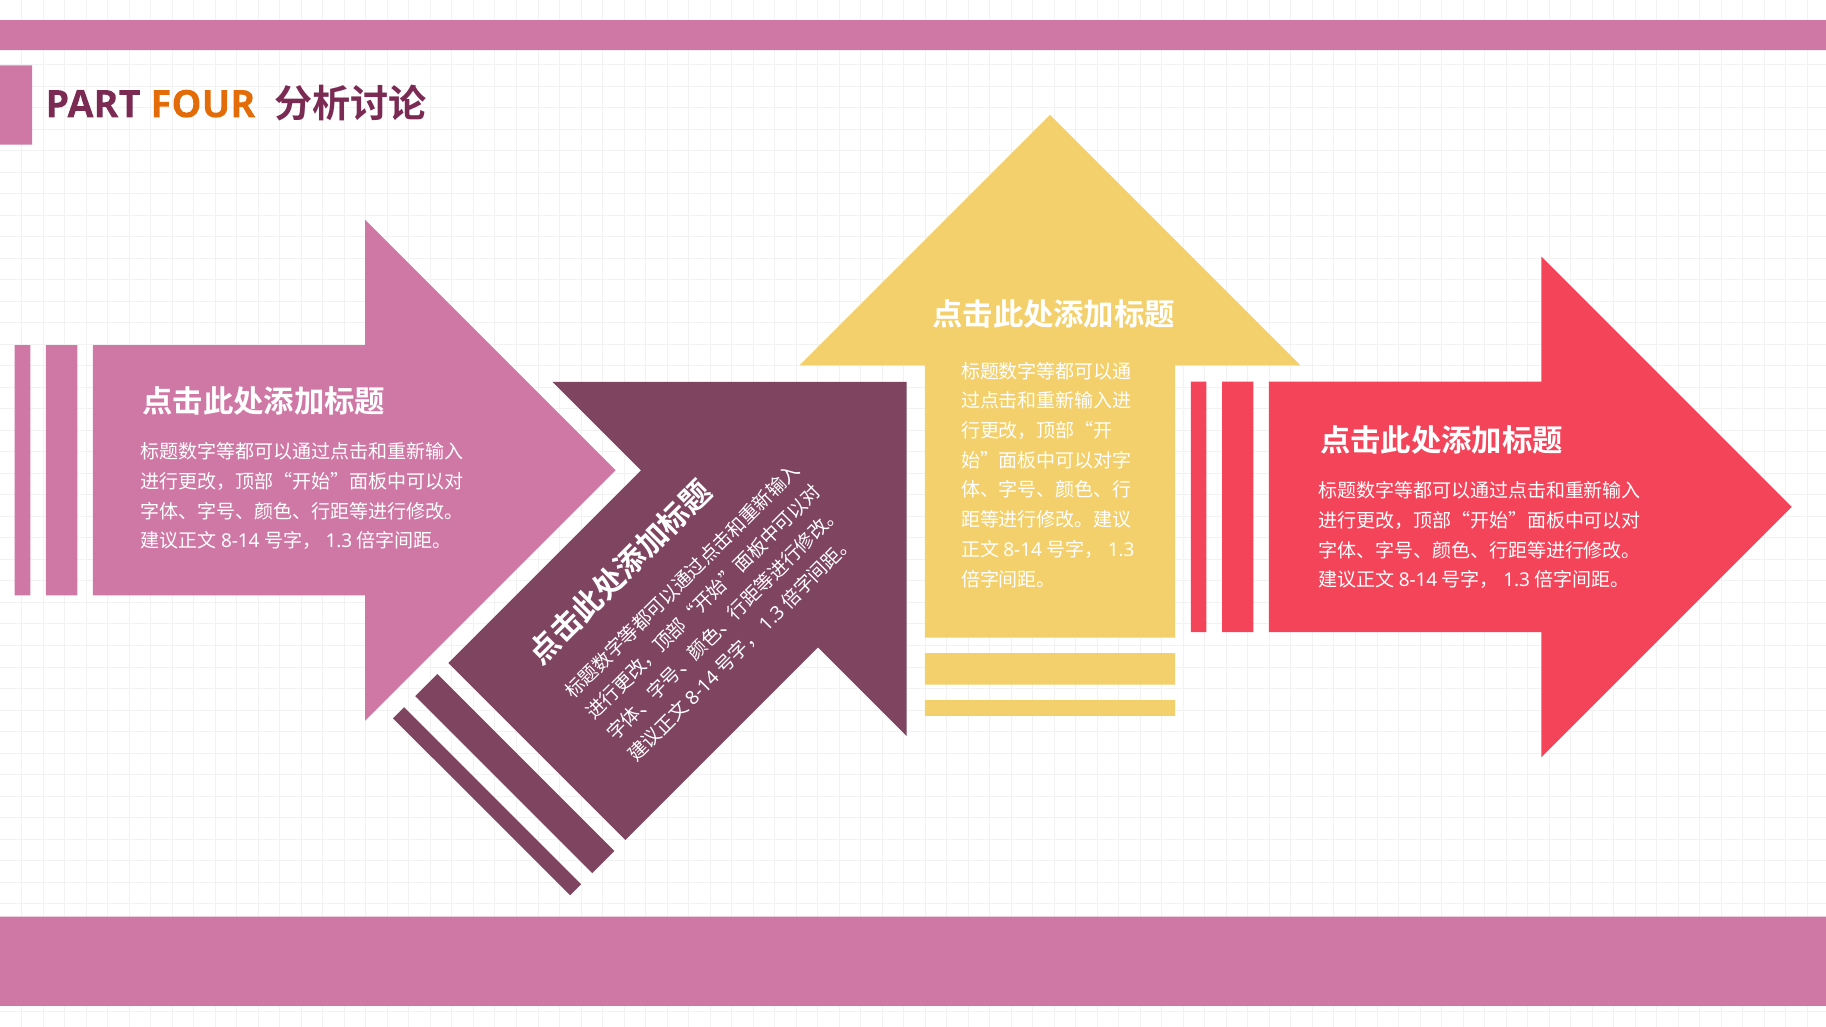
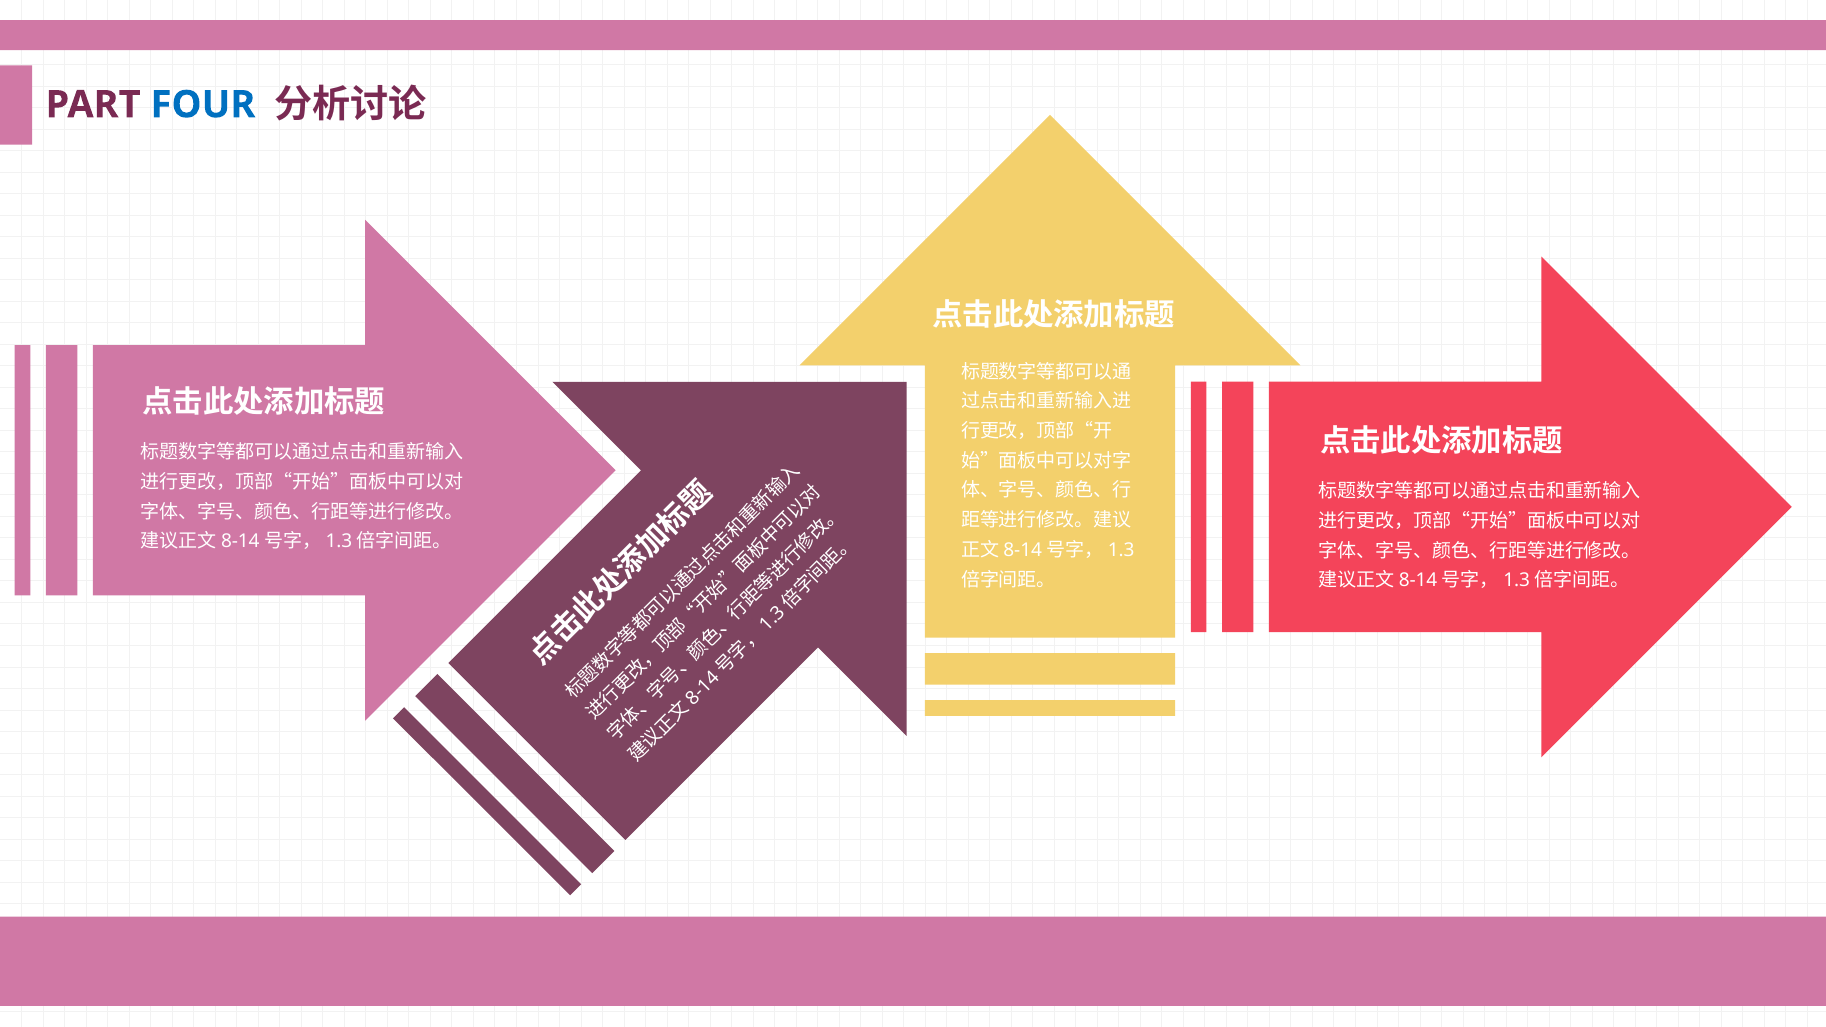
FOUR colour: orange -> blue (203, 105)
